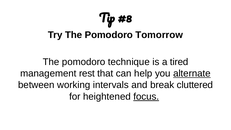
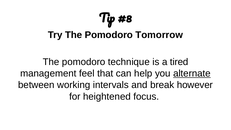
rest: rest -> feel (87, 73)
cluttered: cluttered -> however (195, 85)
focus underline: present -> none (146, 96)
